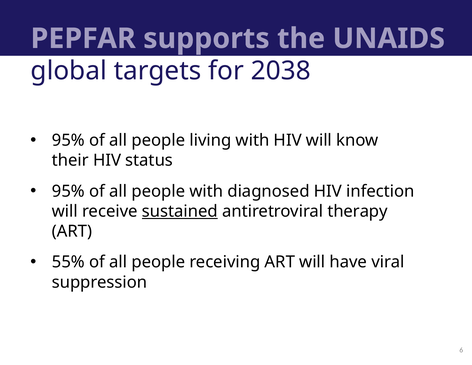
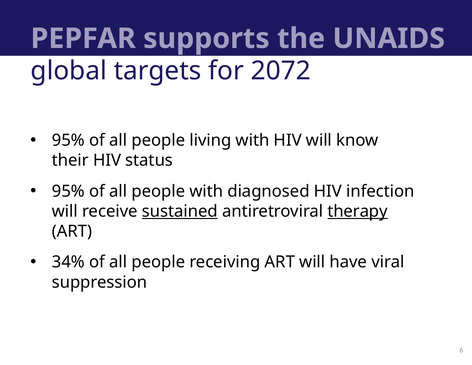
2038: 2038 -> 2072 (281, 71)
therapy underline: none -> present (358, 211)
55%: 55% -> 34% (68, 262)
